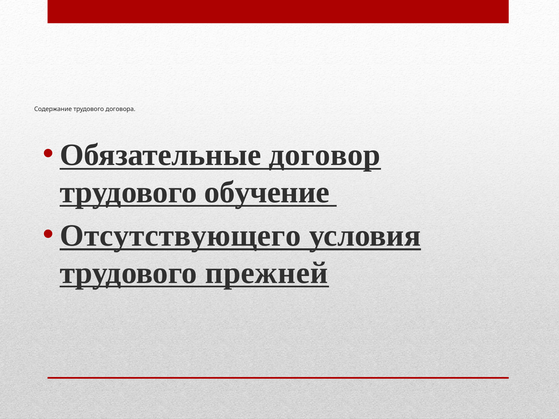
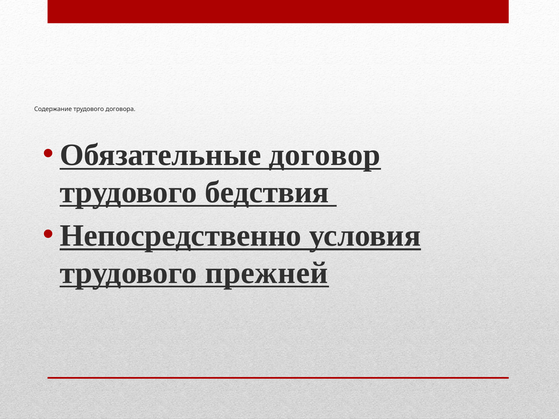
обучение: обучение -> бедствия (267, 192)
Отсутствующего: Отсутствующего -> Непосредственно (181, 236)
